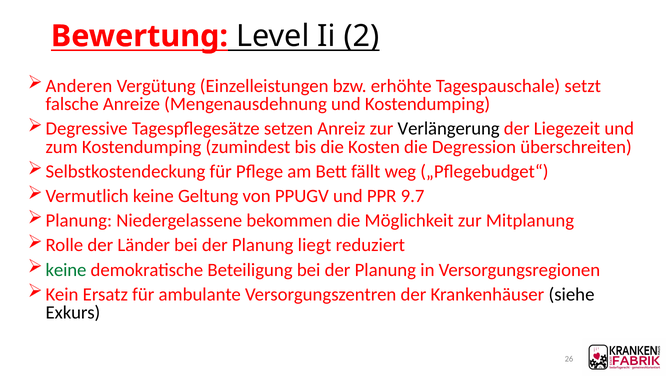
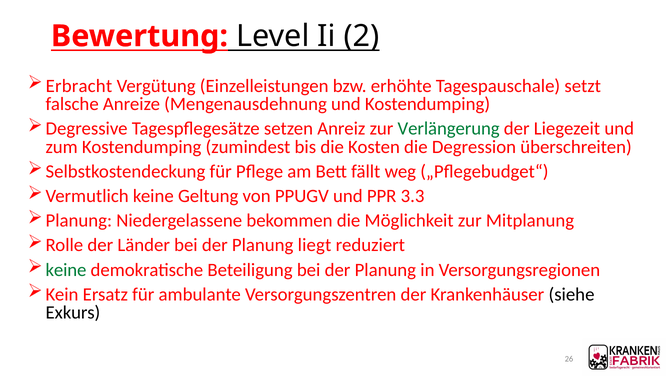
Anderen: Anderen -> Erbracht (79, 86)
Verlängerung colour: black -> green (449, 129)
9.7: 9.7 -> 3.3 (413, 196)
